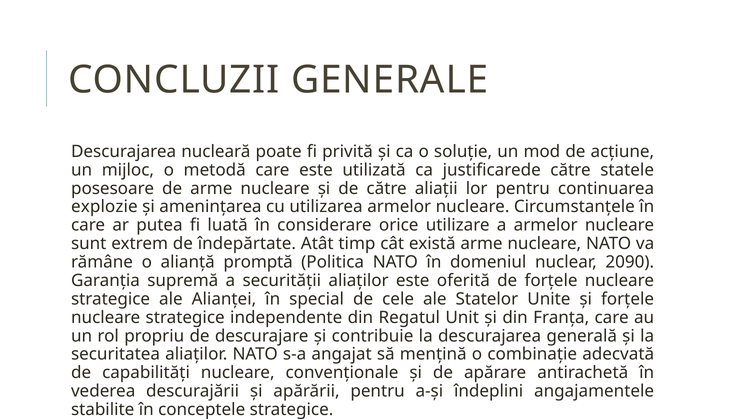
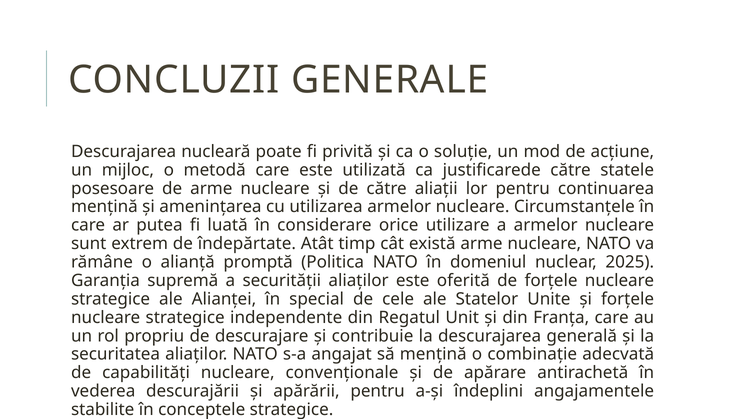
explozie: explozie -> mențină (104, 207)
2090: 2090 -> 2025 (630, 263)
